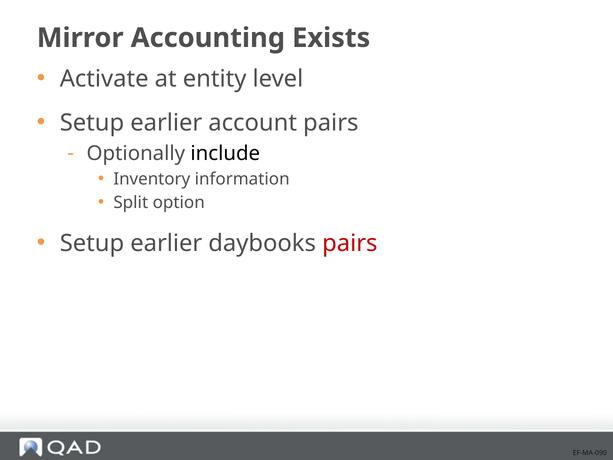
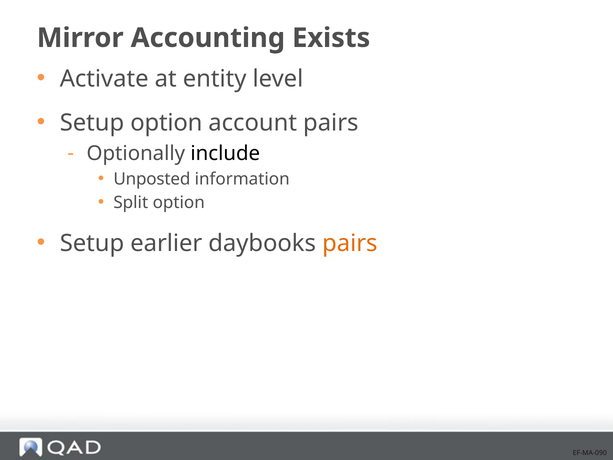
earlier: earlier -> option (166, 123)
Inventory: Inventory -> Unposted (152, 179)
pairs colour: red -> orange (350, 243)
